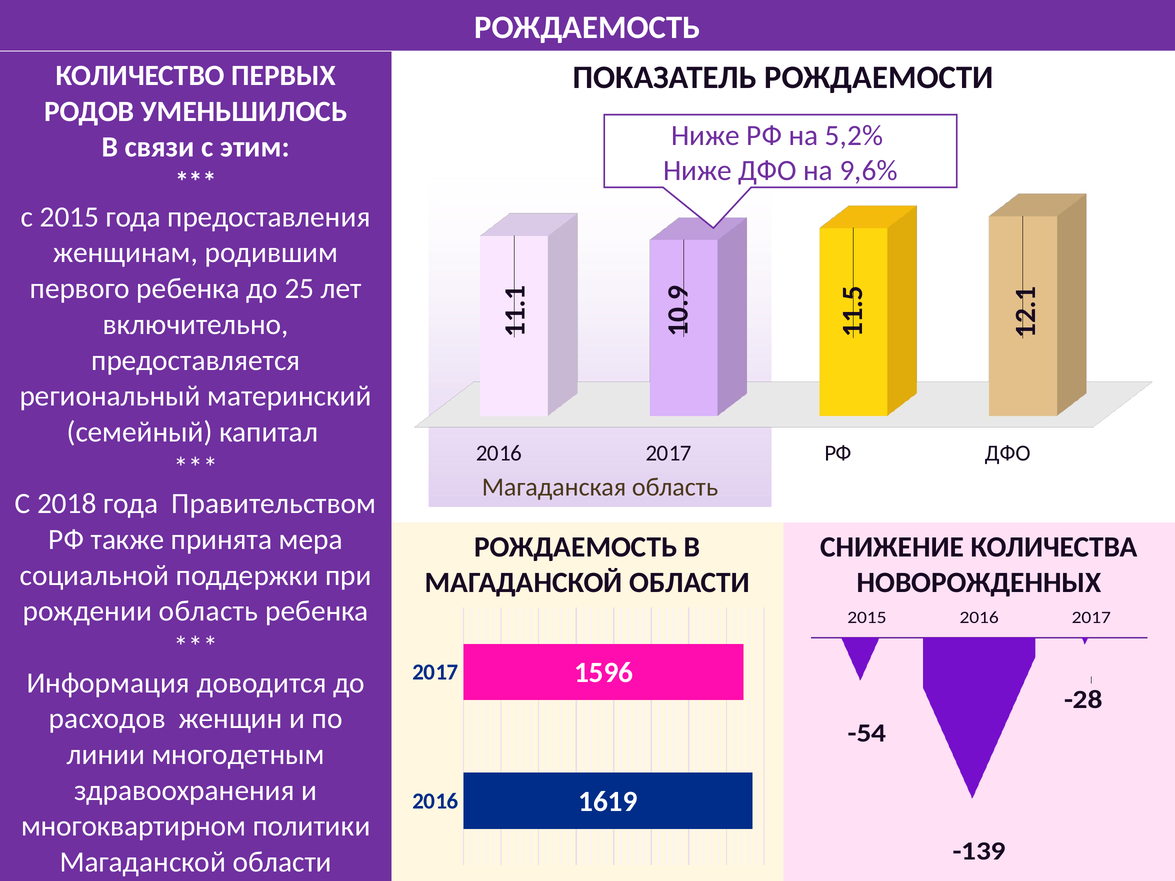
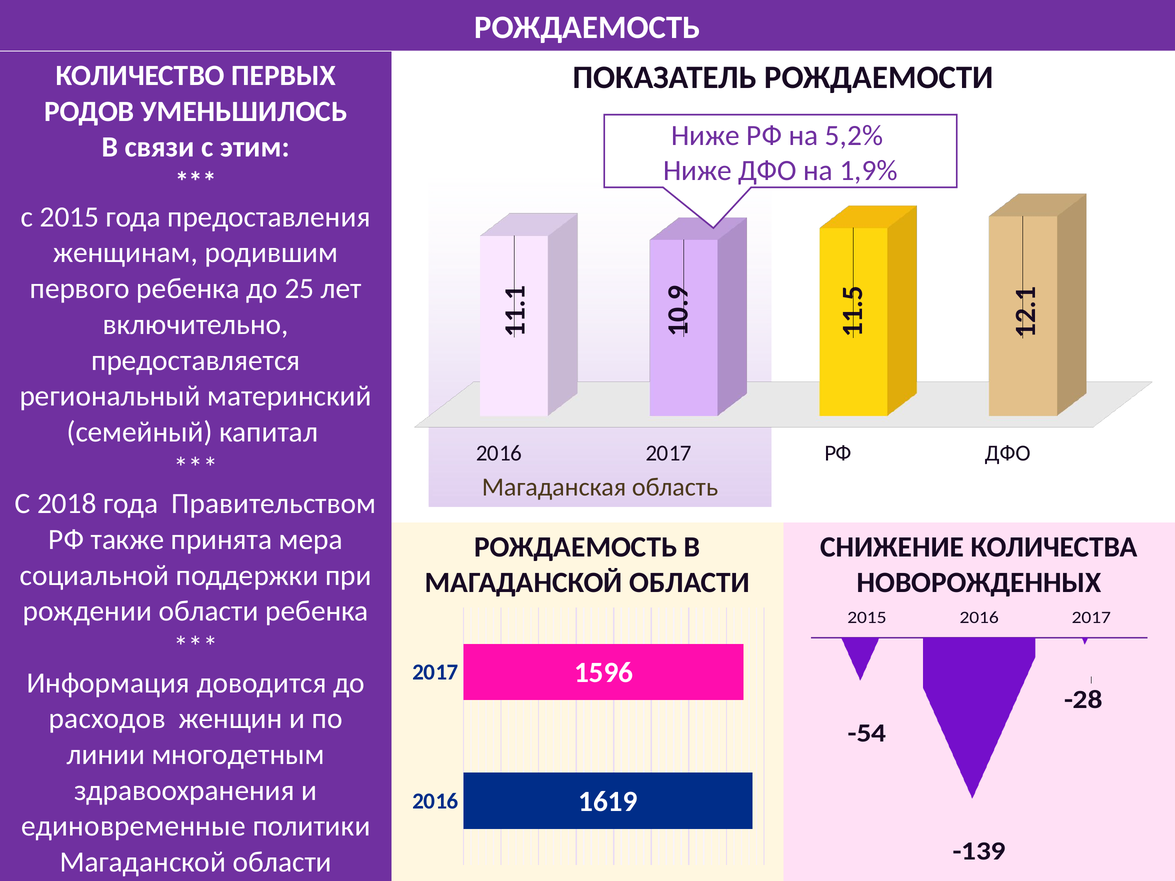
9,6%: 9,6% -> 1,9% (869, 171)
рождении область: область -> области (209, 611)
многоквартирном: многоквартирном -> единовременные (133, 826)
